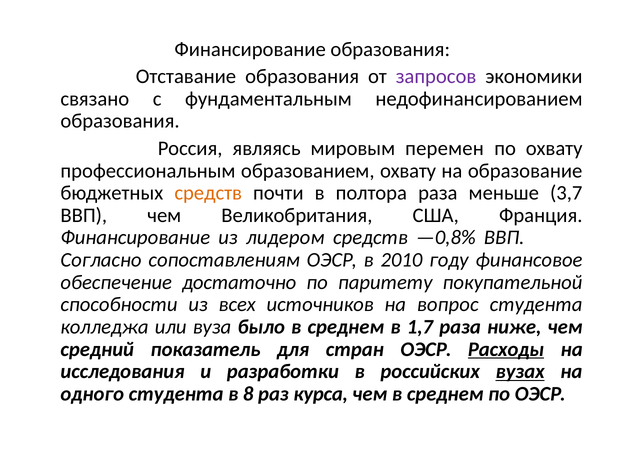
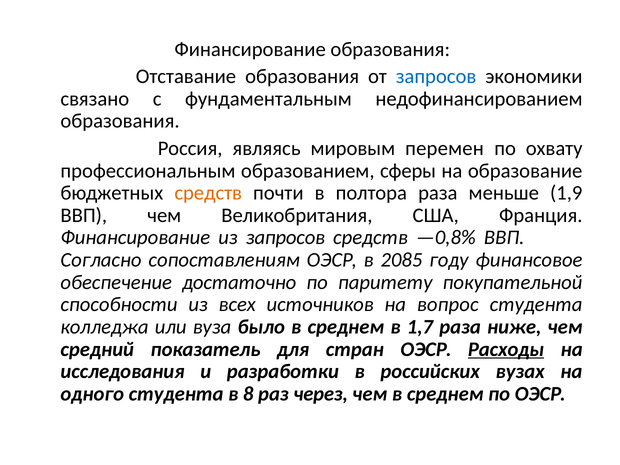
запросов colour: purple -> blue (436, 77)
образованием охвату: охвату -> сферы (408, 171)
3,7: 3,7 -> 1,9 (566, 193)
из лидером: лидером -> запросов (286, 238)
2010: 2010 -> 2085 (401, 260)
вузах underline: present -> none (520, 372)
курса: курса -> через (321, 394)
